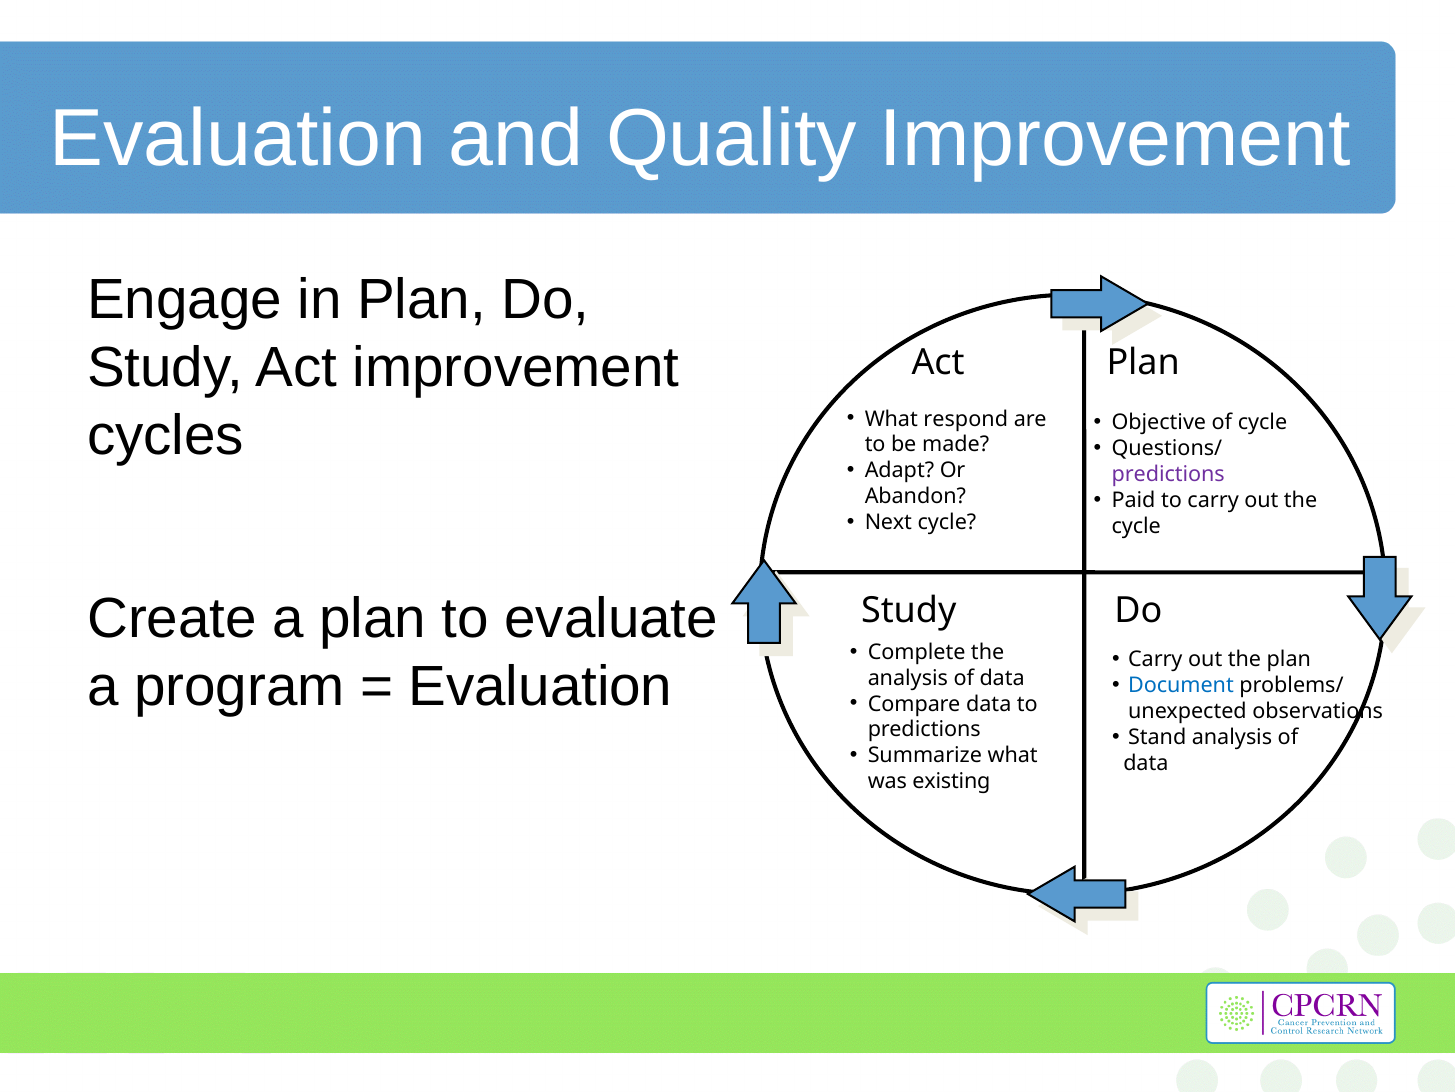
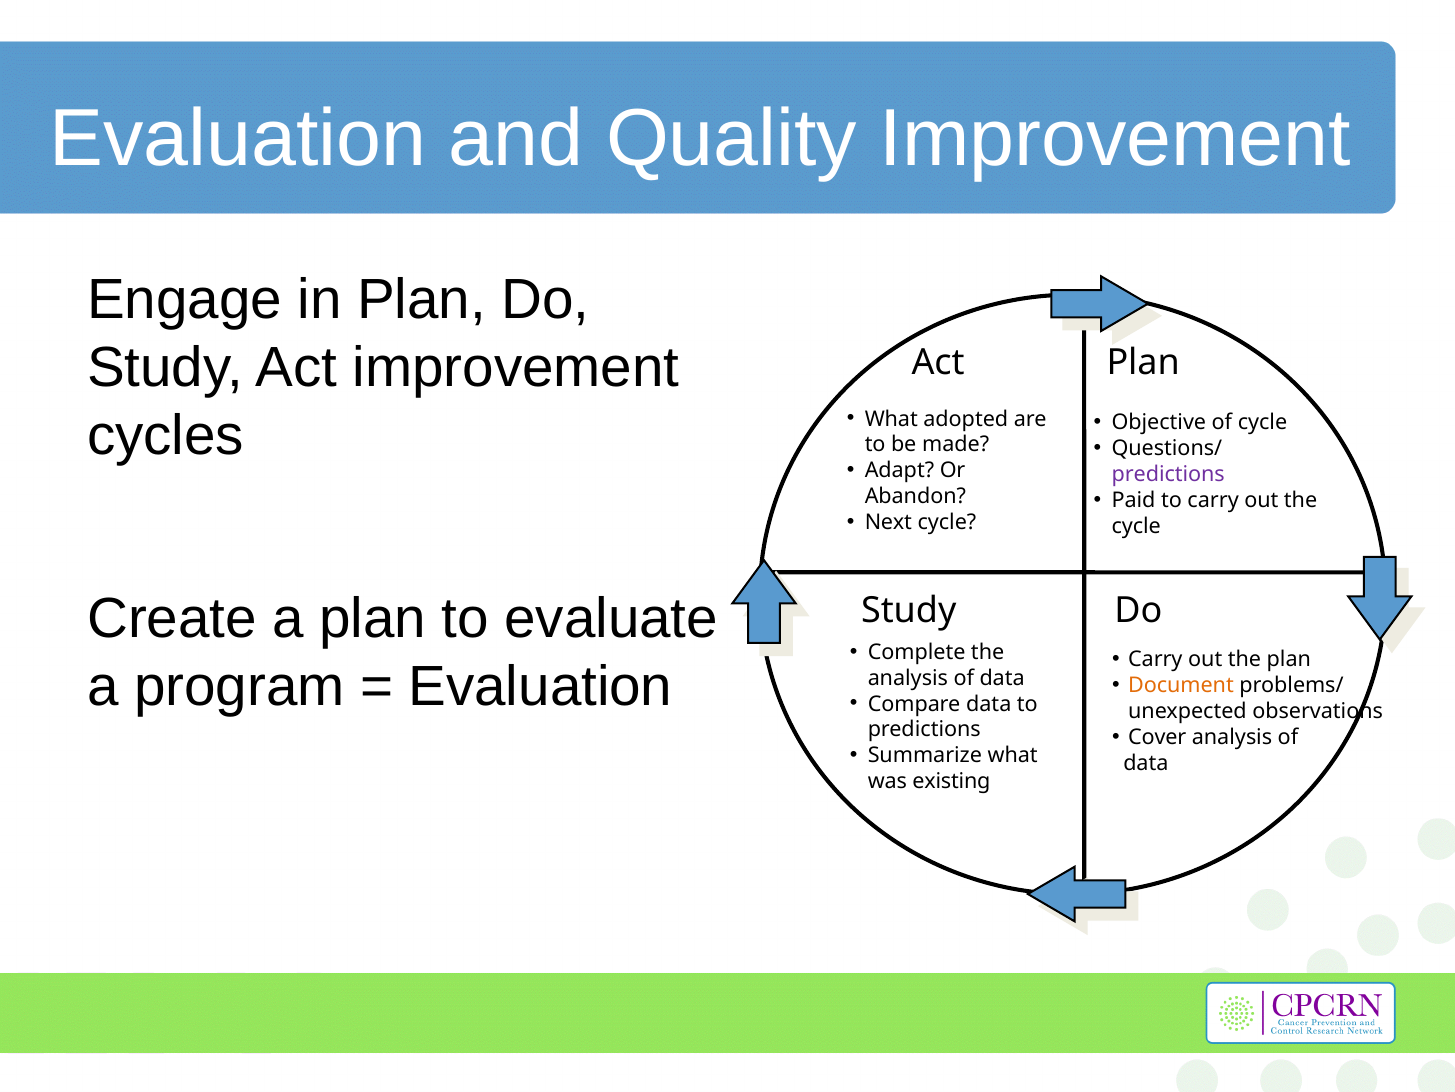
respond: respond -> adopted (966, 419)
Document colour: blue -> orange (1181, 685)
Stand: Stand -> Cover (1157, 737)
